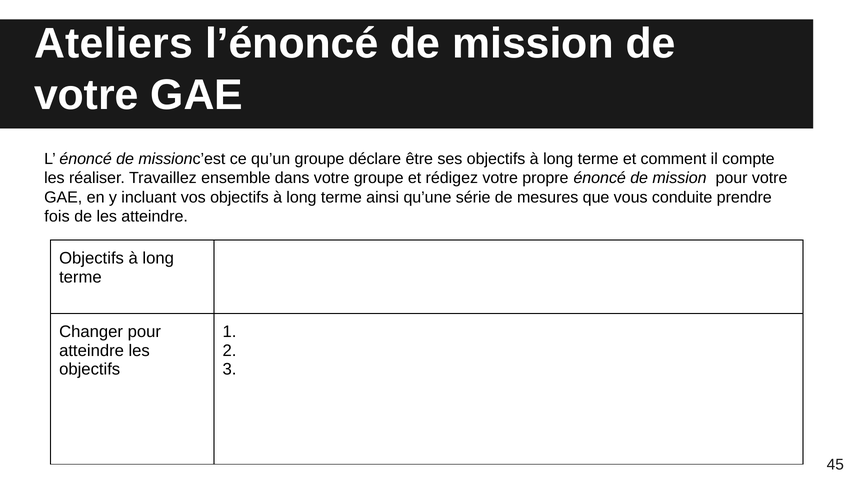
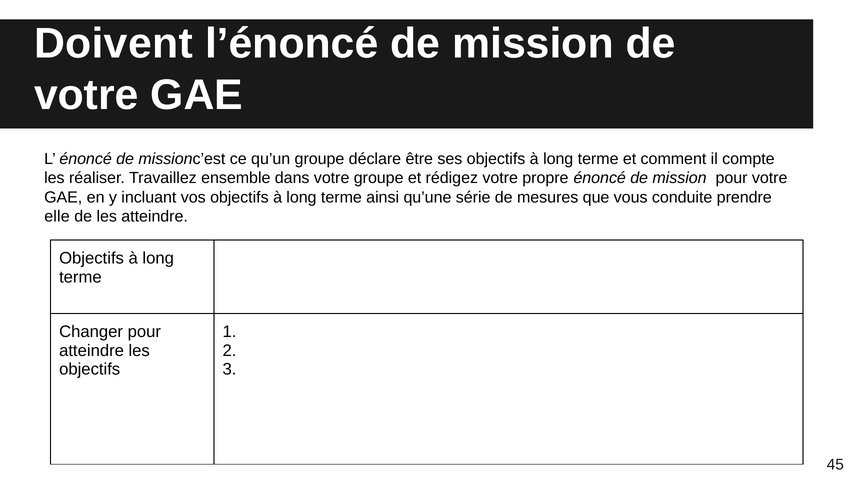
Ateliers: Ateliers -> Doivent (113, 44)
fois: fois -> elle (57, 216)
